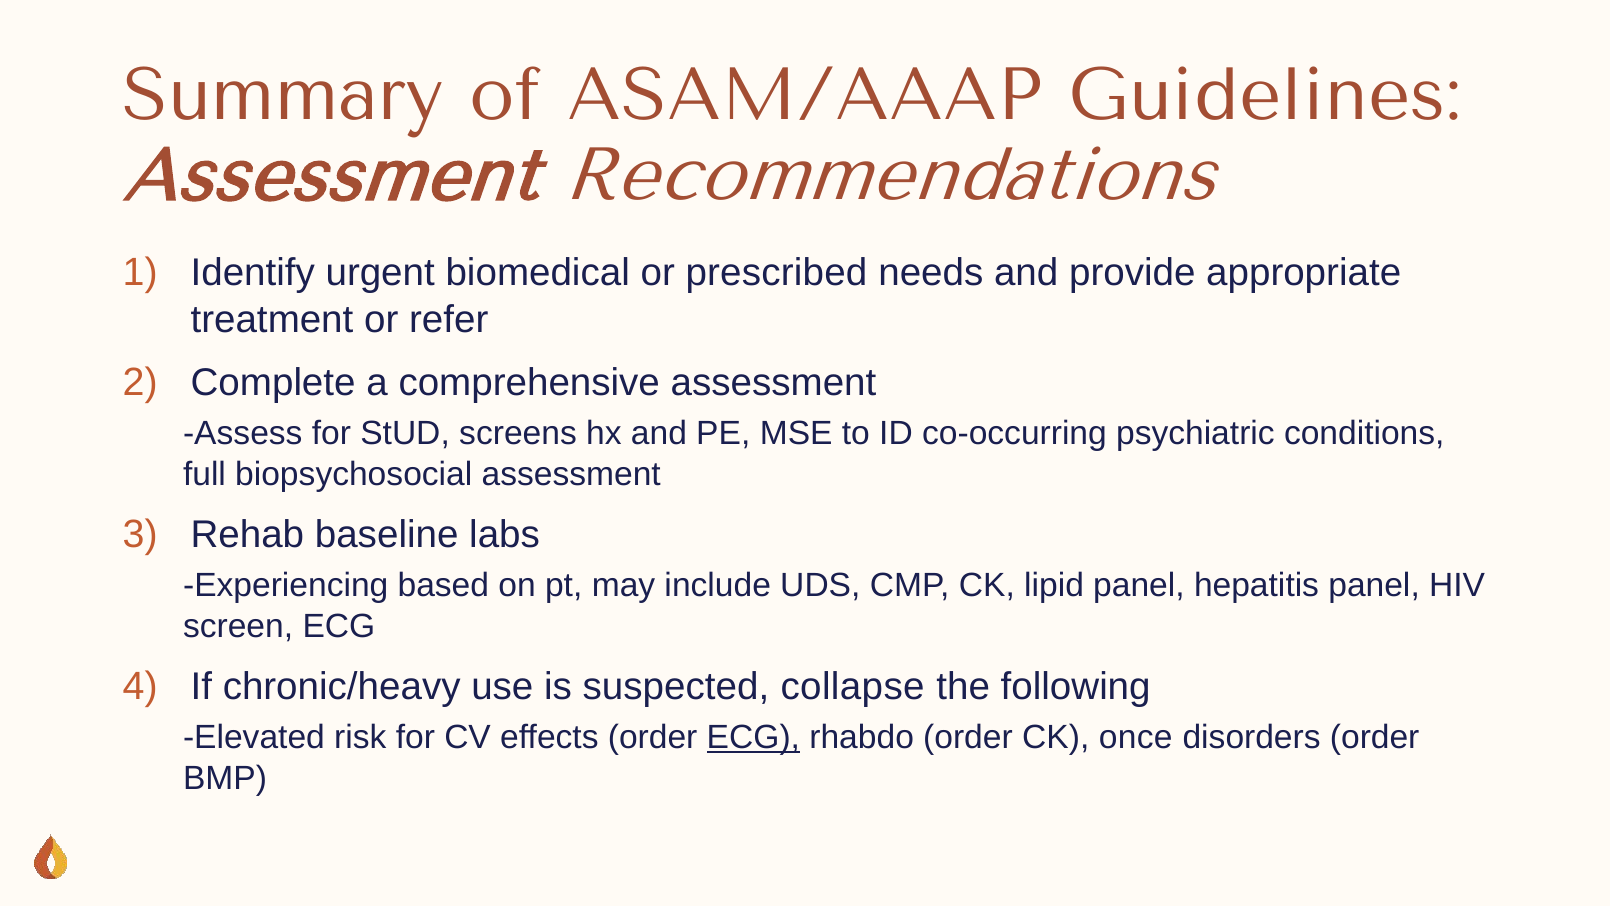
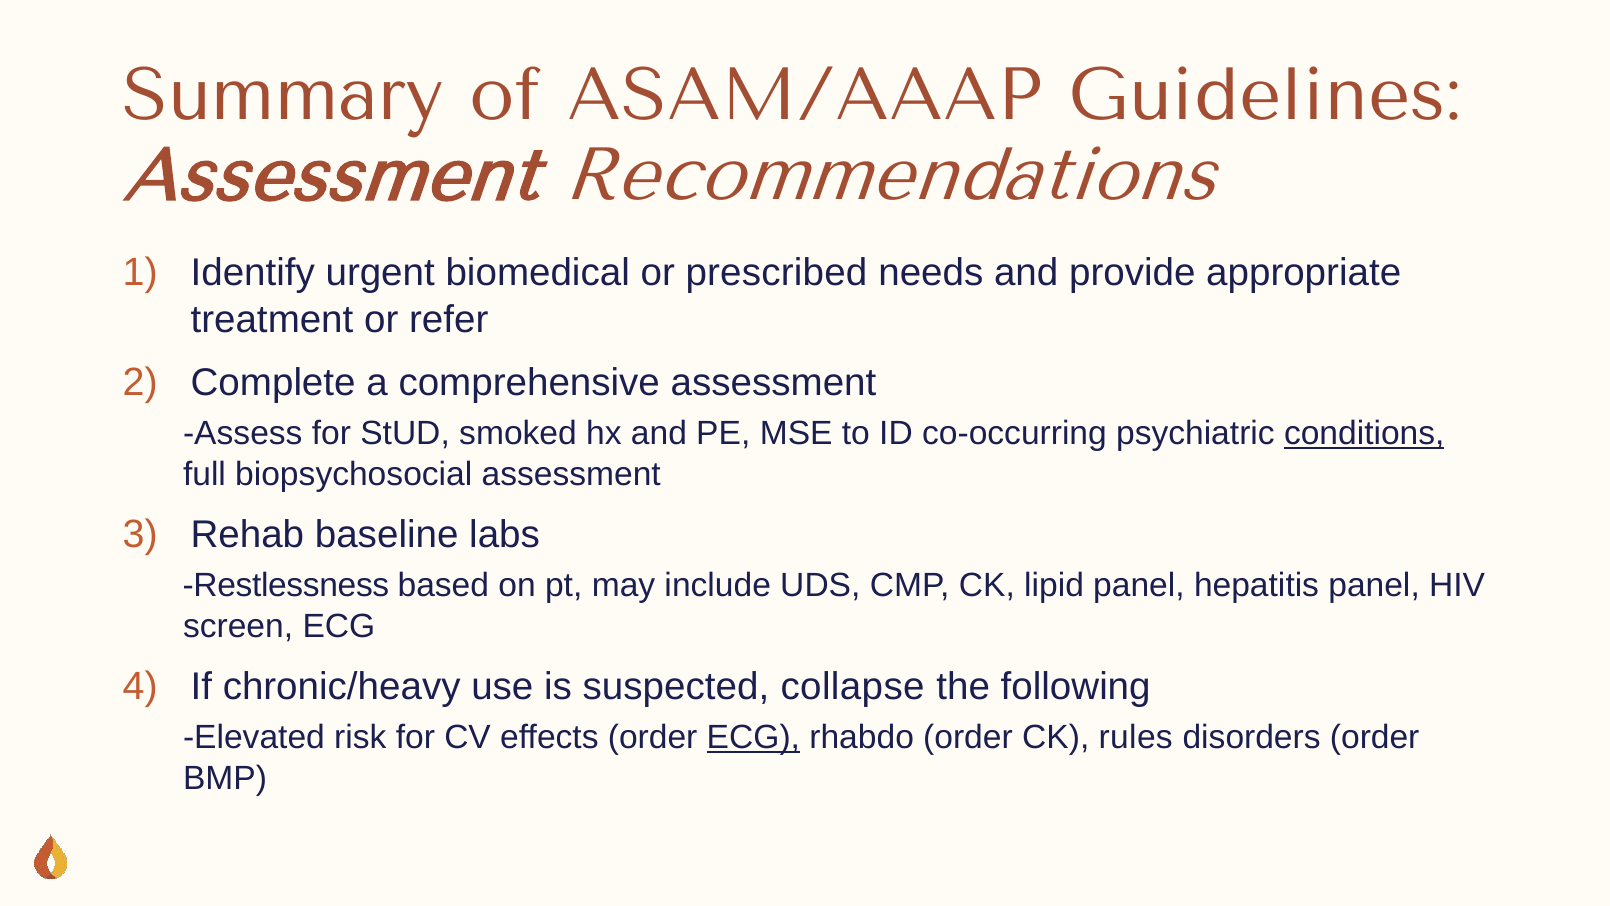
screens: screens -> smoked (518, 434)
conditions underline: none -> present (1364, 434)
Experiencing: Experiencing -> Restlessness (286, 585)
once: once -> rules (1136, 737)
